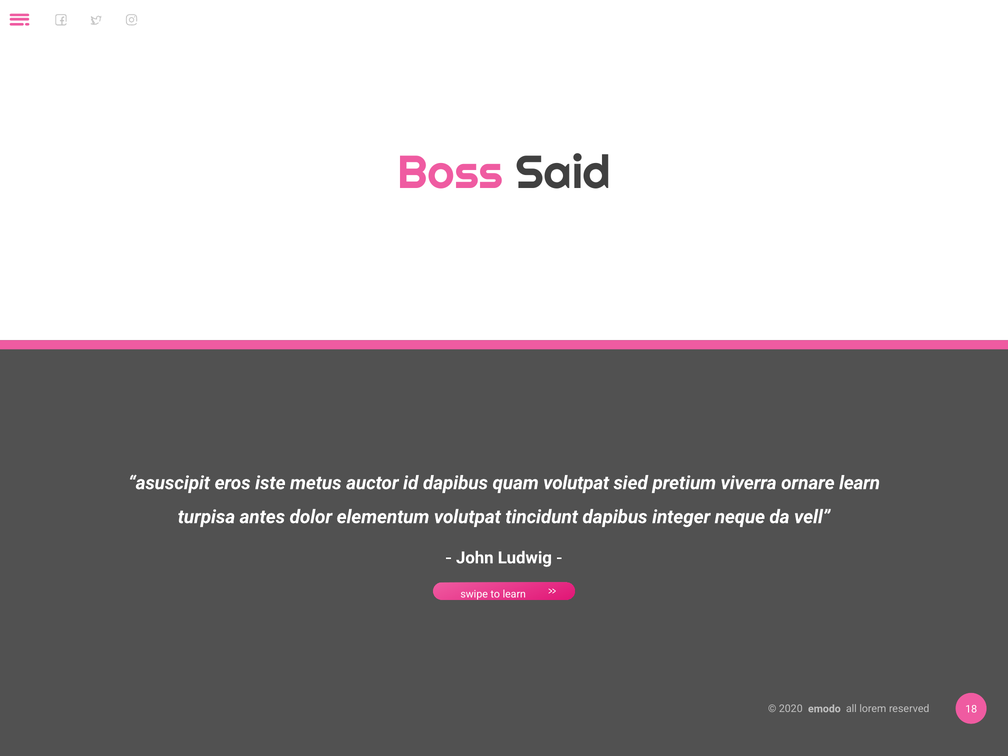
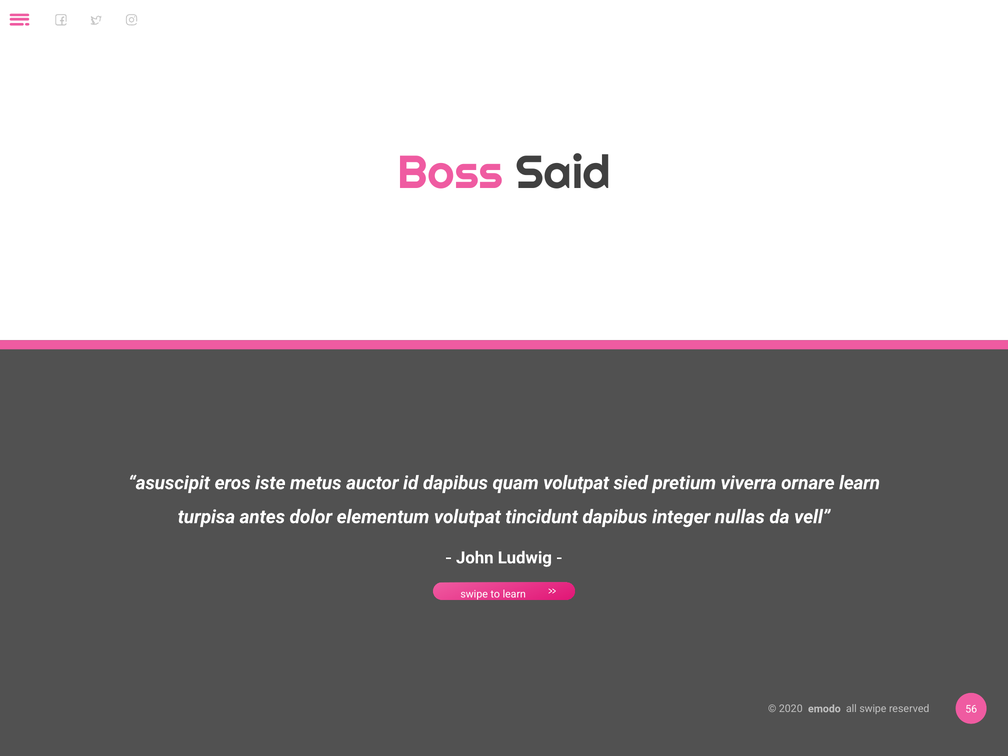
neque: neque -> nullas (740, 517)
all lorem: lorem -> swipe (873, 709)
18: 18 -> 56 (971, 709)
